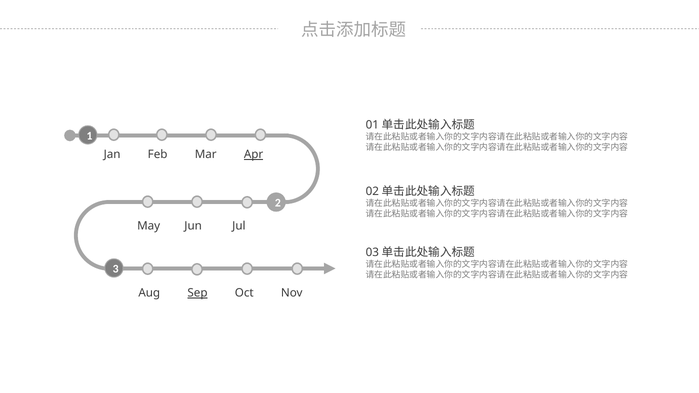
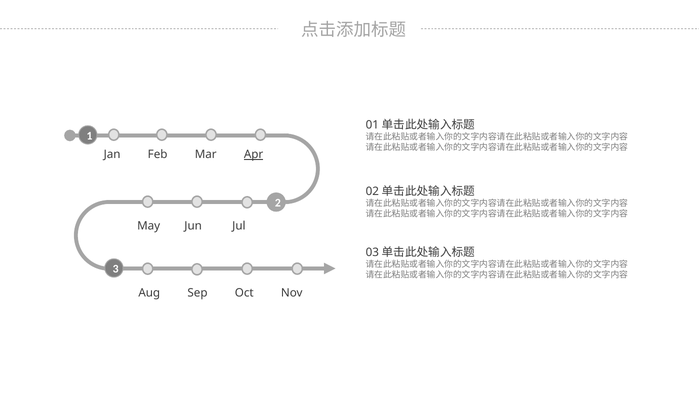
Sep underline: present -> none (197, 293)
